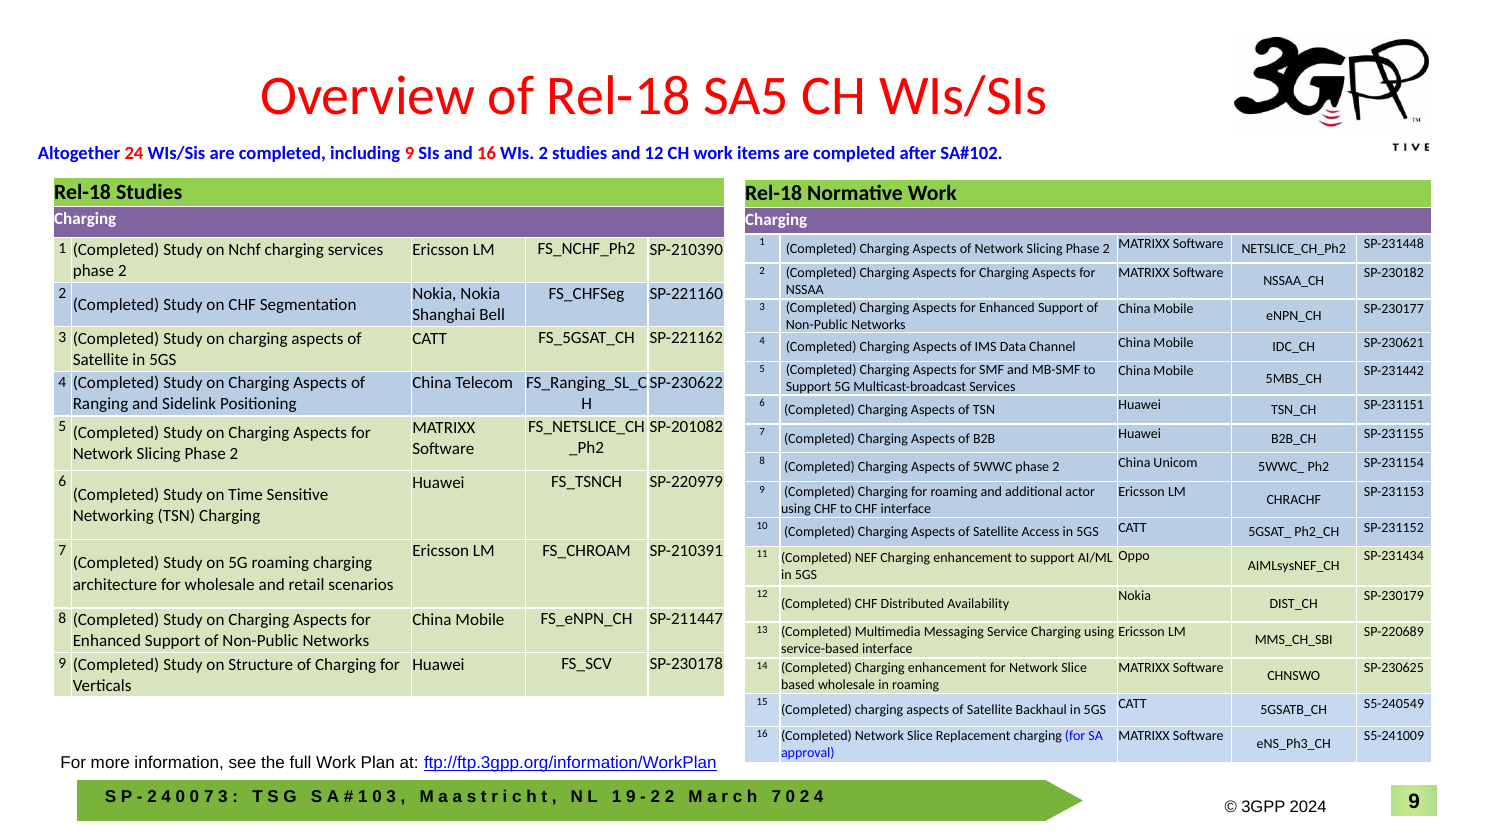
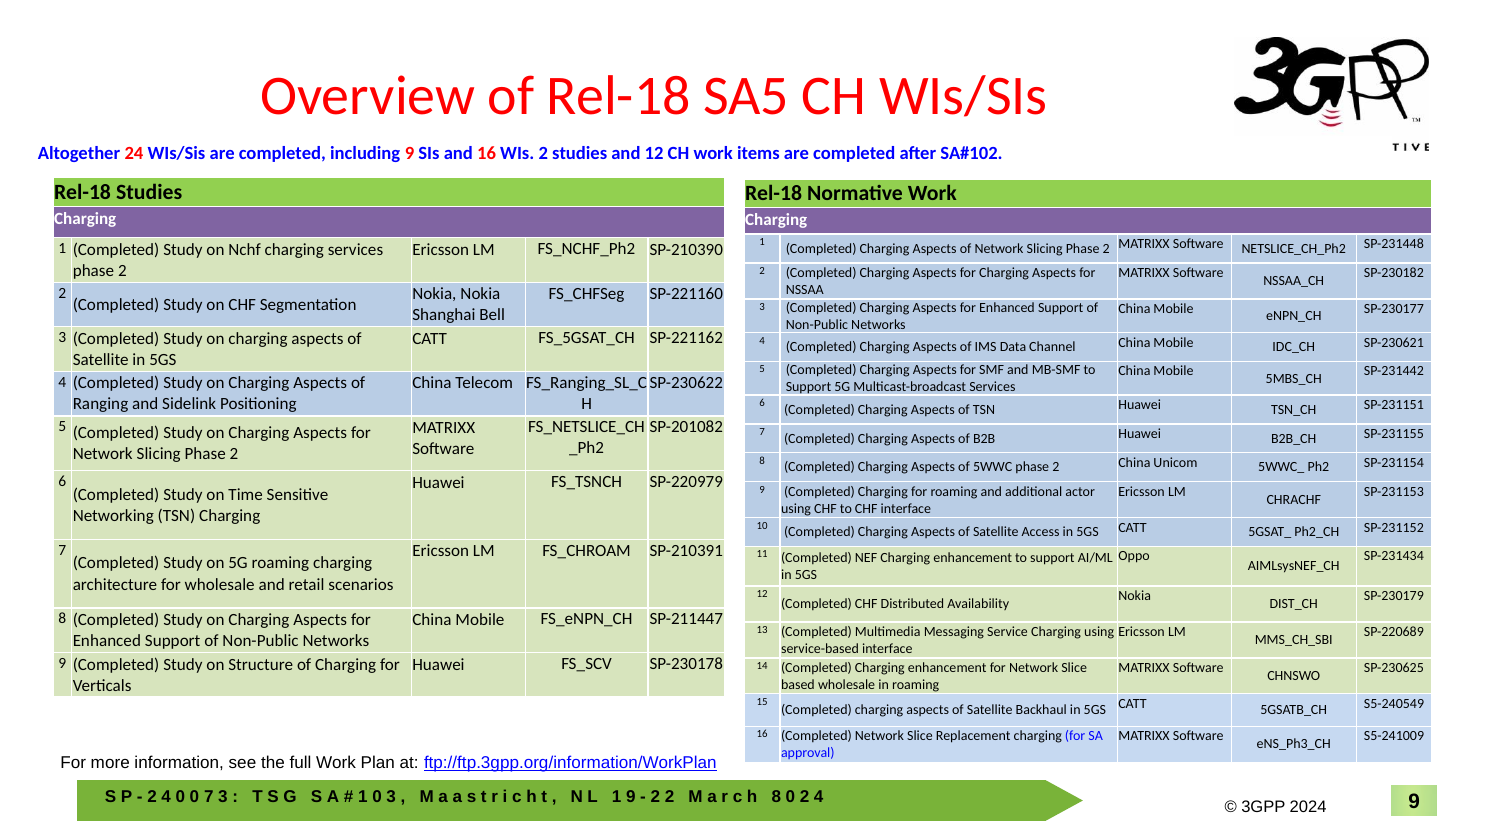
7: 7 -> 8 (776, 797)
